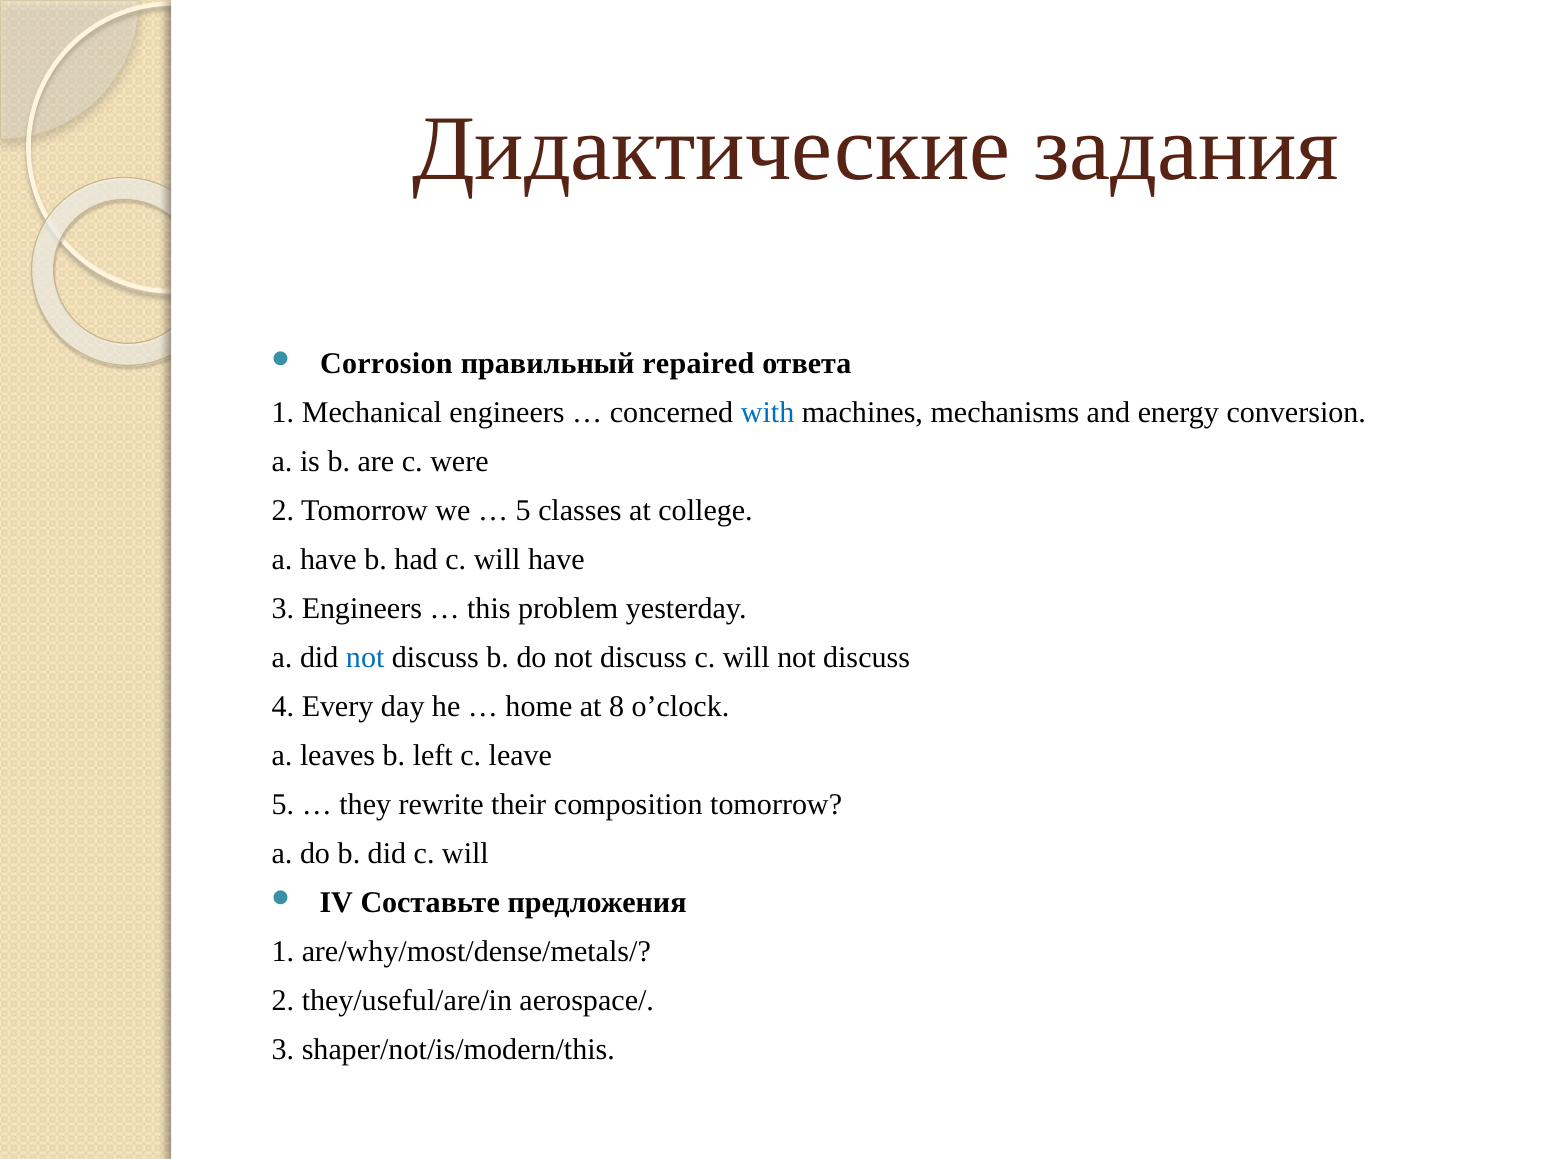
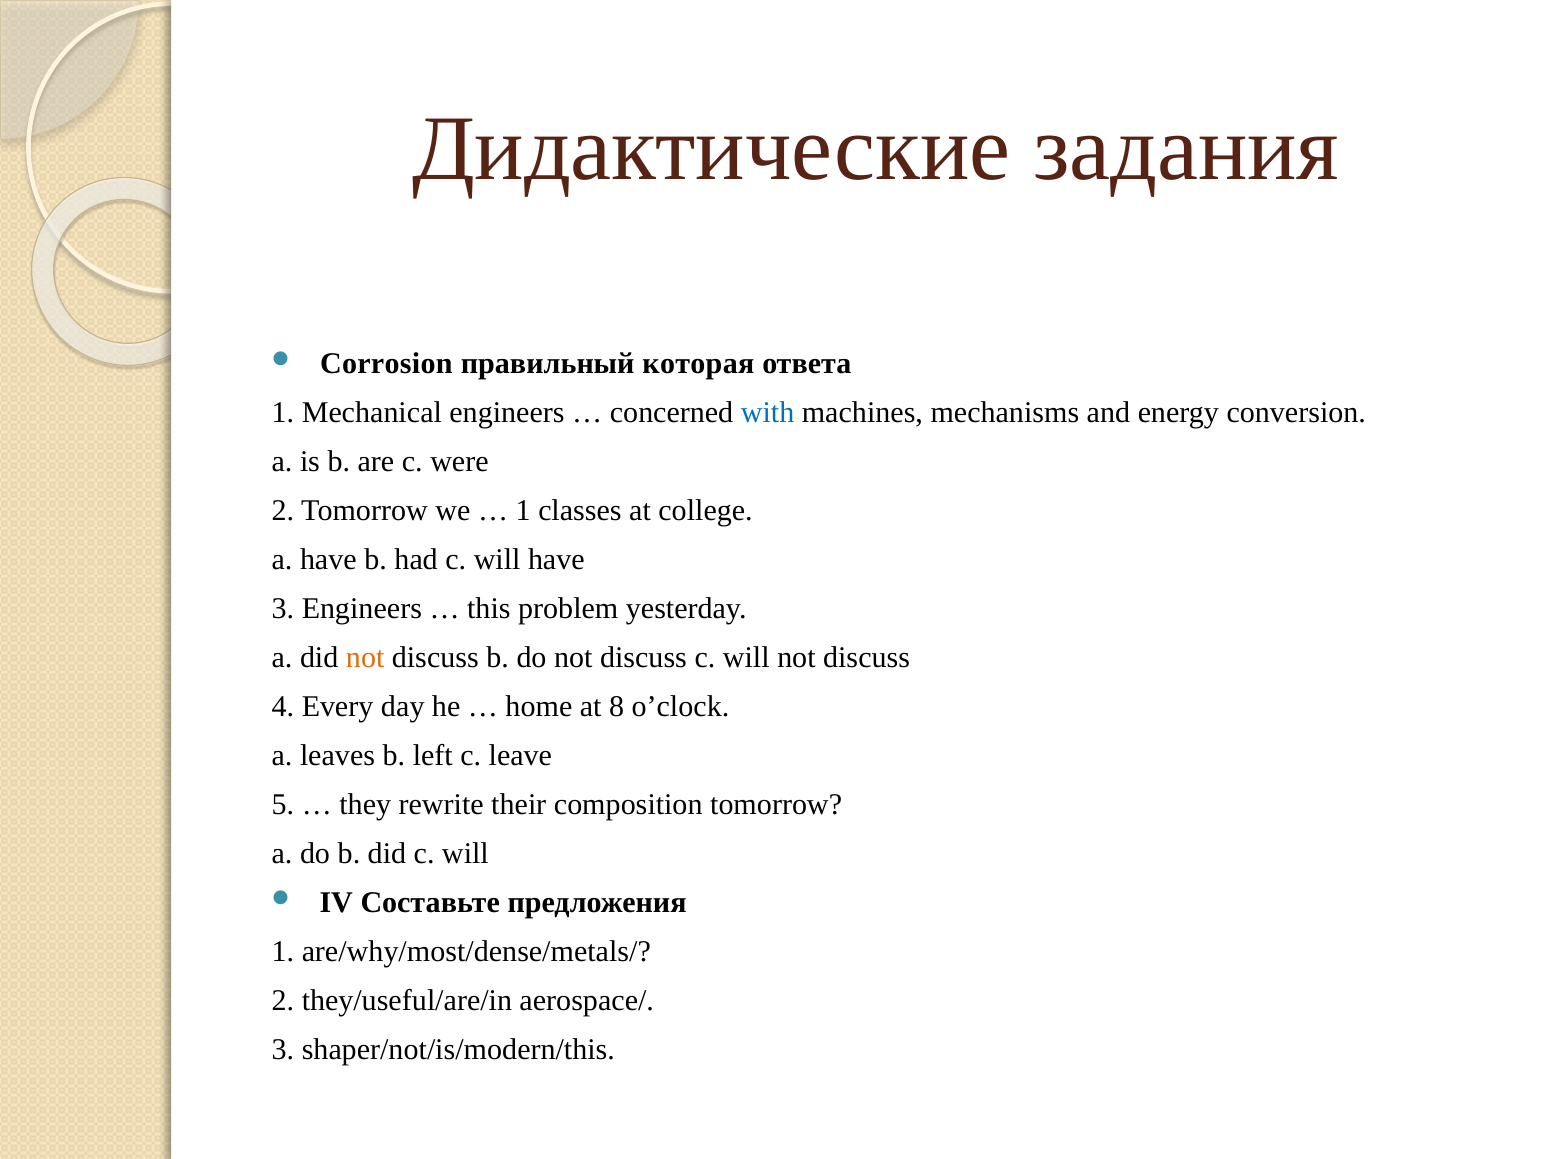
repaired: repaired -> которая (698, 364)
5: 5 -> 1 (523, 511)
not colour: blue -> orange (365, 658)
